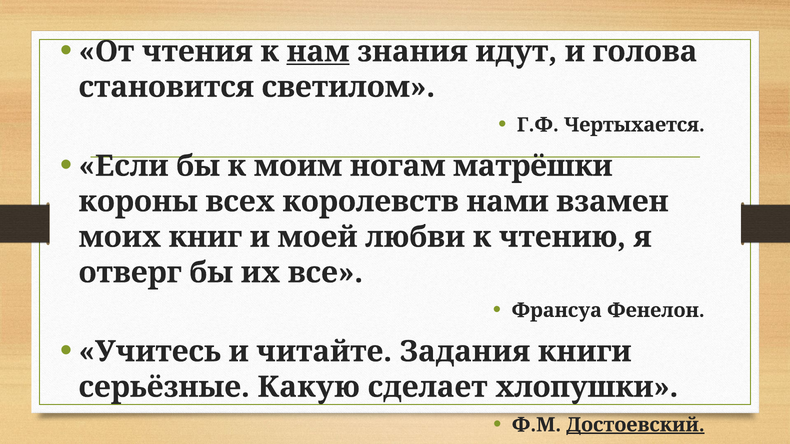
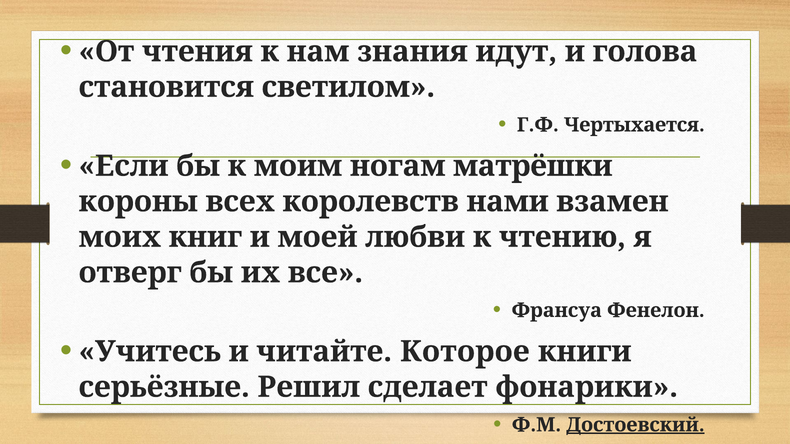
нам underline: present -> none (318, 52)
Задания: Задания -> Которое (465, 352)
Какую: Какую -> Решил (309, 387)
хлопушки: хлопушки -> фонарики (587, 387)
